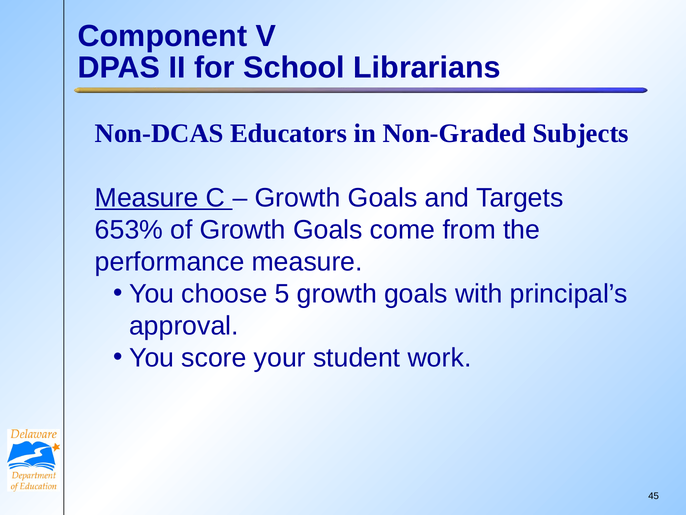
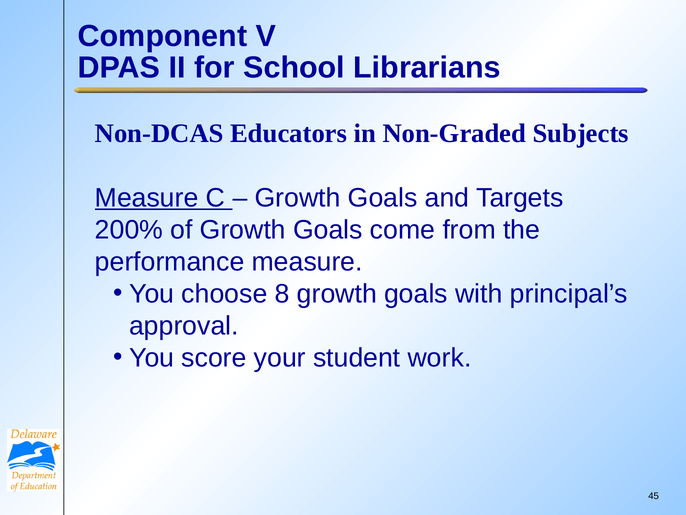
653%: 653% -> 200% (129, 230)
5: 5 -> 8 (282, 294)
